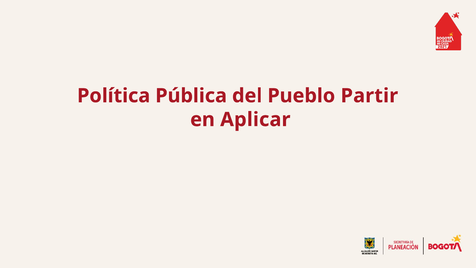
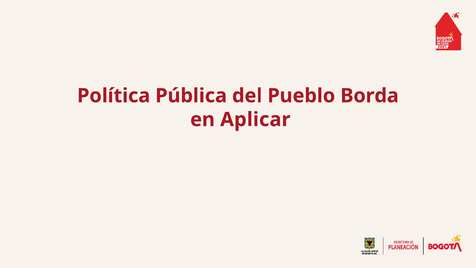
Partir: Partir -> Borda (370, 96)
